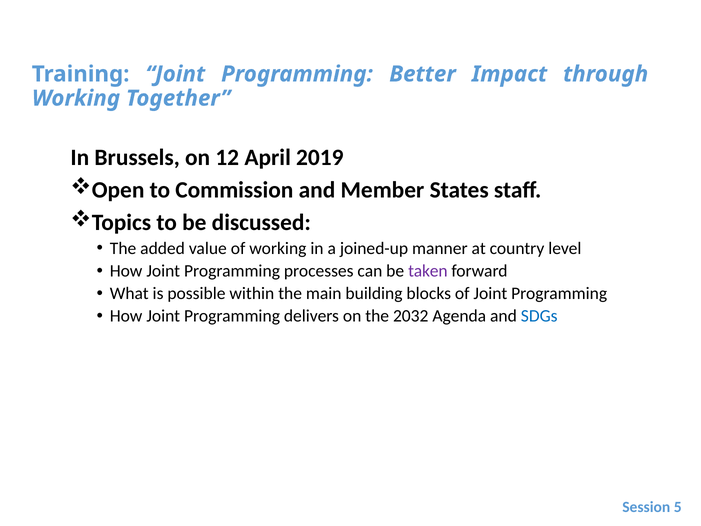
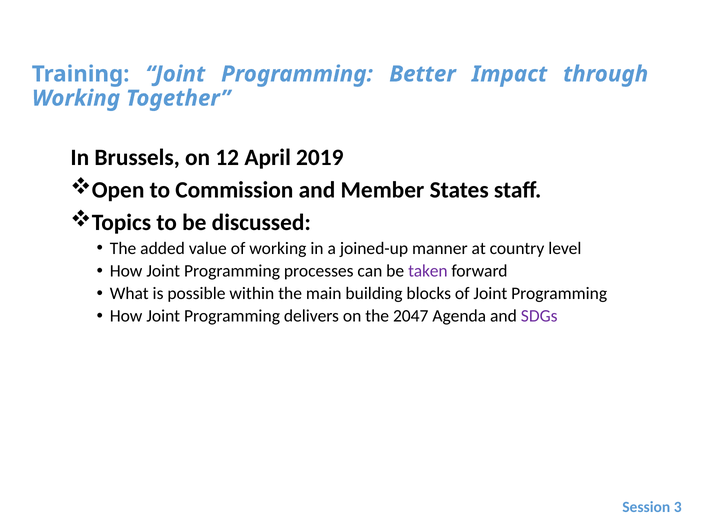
2032: 2032 -> 2047 (411, 316)
SDGs colour: blue -> purple (539, 316)
5: 5 -> 3 (678, 507)
